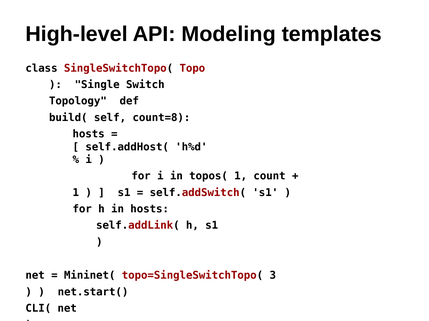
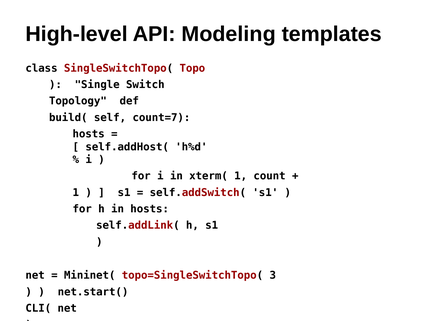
count=8: count=8 -> count=7 (161, 118)
topos(: topos( -> xterm( (209, 177)
